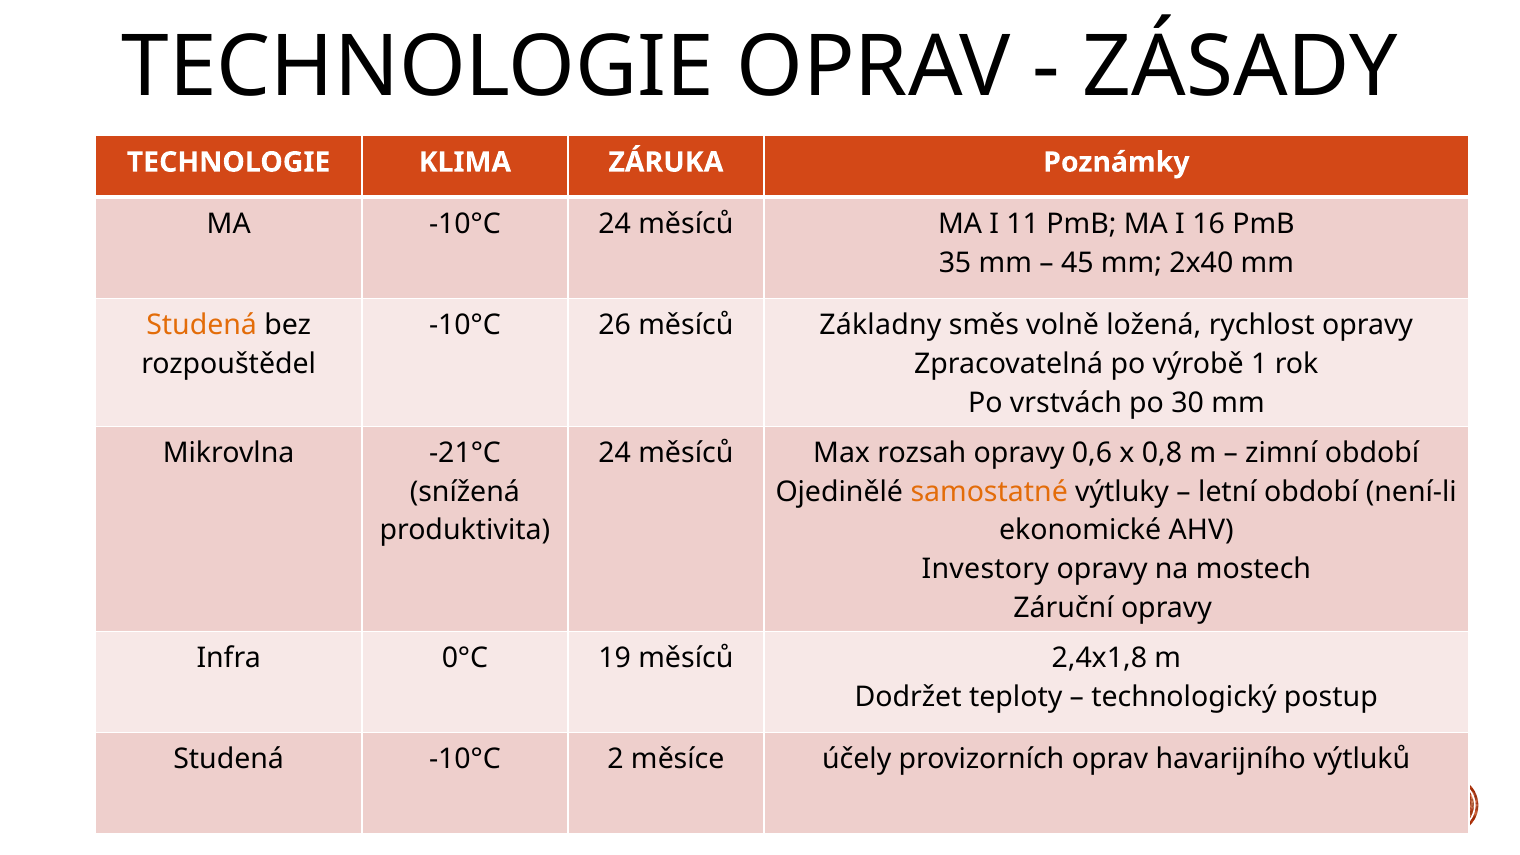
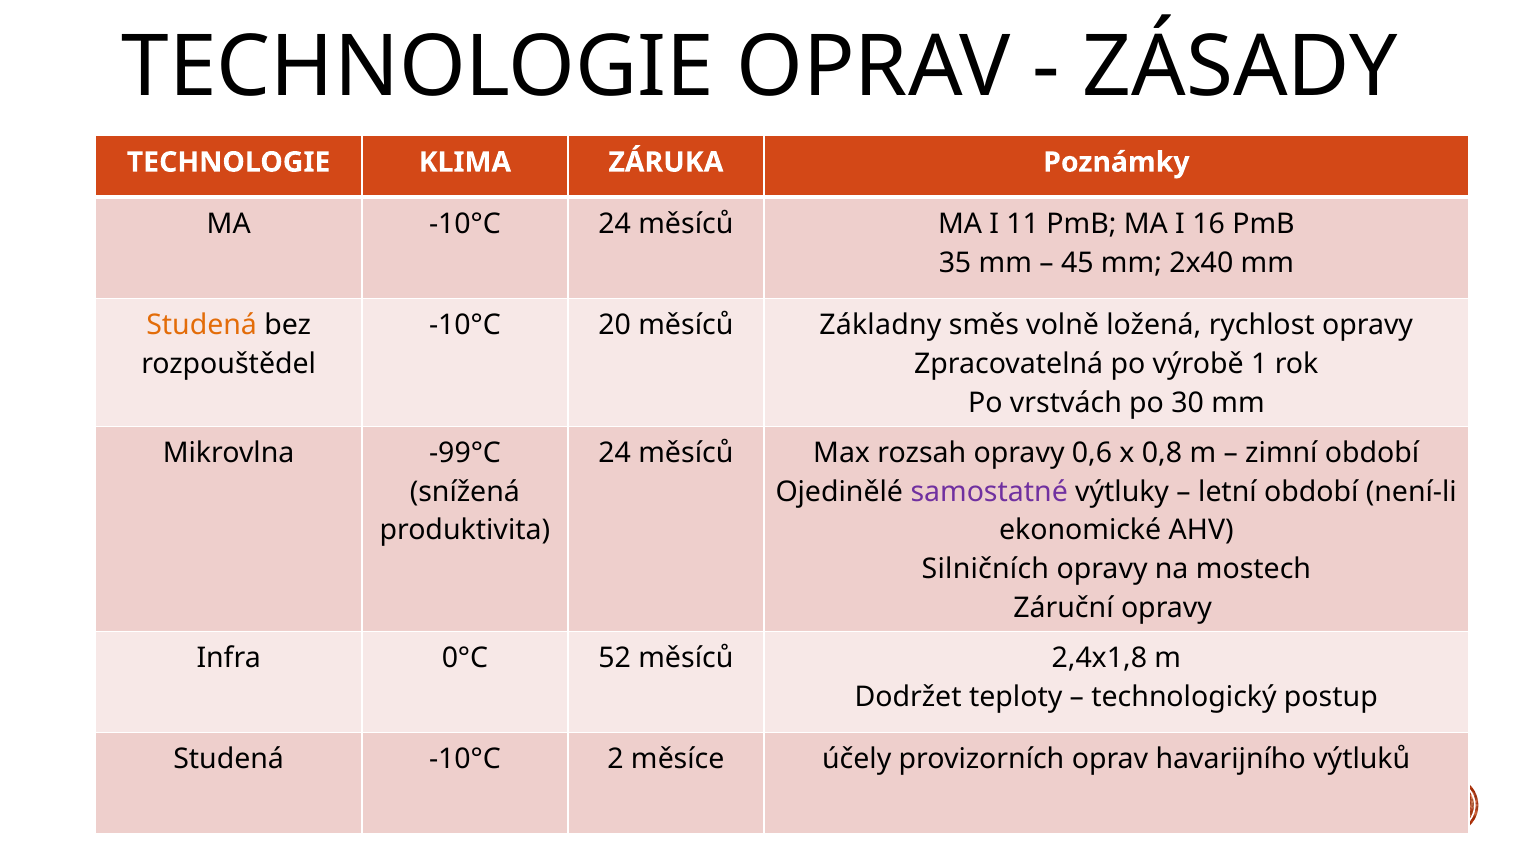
26: 26 -> 20 (615, 325)
-21°C: -21°C -> -99°C (465, 453)
samostatné colour: orange -> purple (989, 492)
Investory: Investory -> Silničních (985, 569)
19: 19 -> 52 (615, 658)
